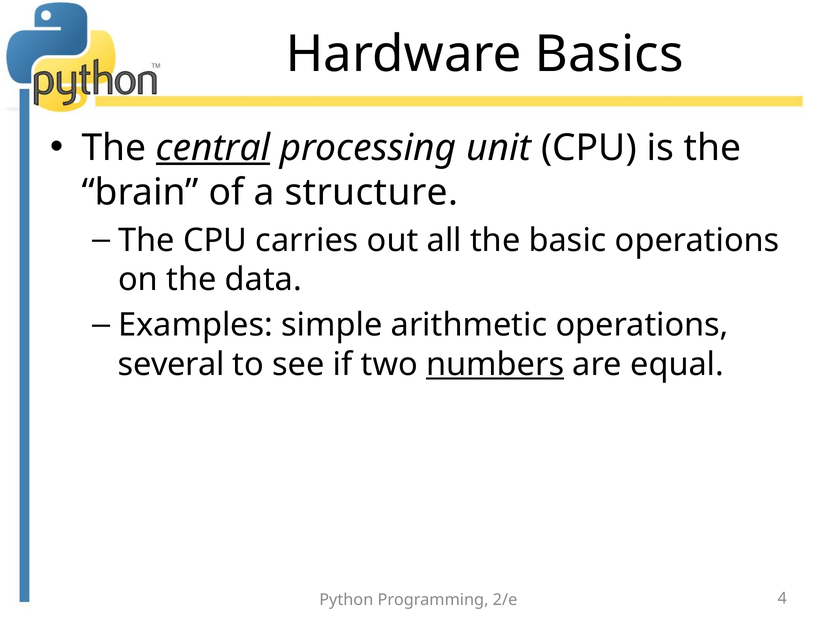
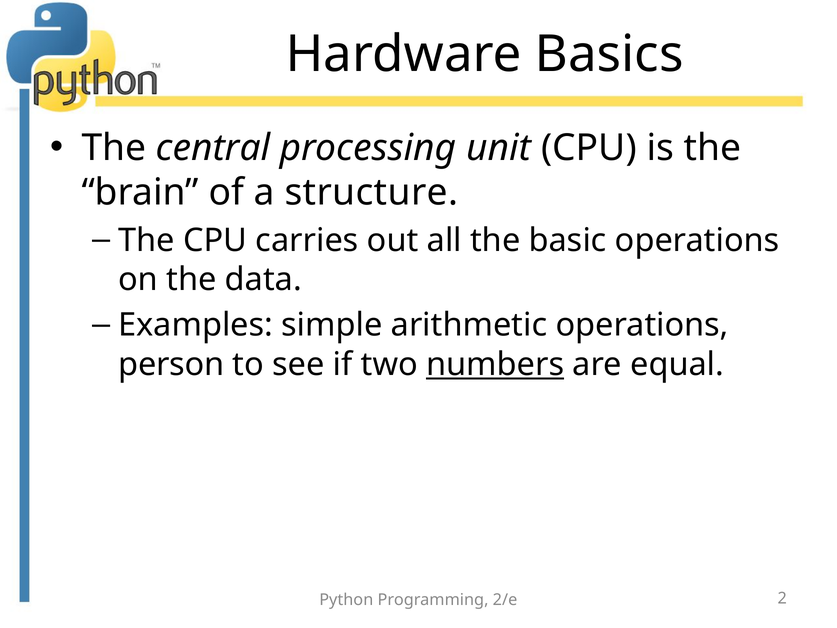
central underline: present -> none (213, 148)
several: several -> person (171, 364)
4: 4 -> 2 (782, 598)
